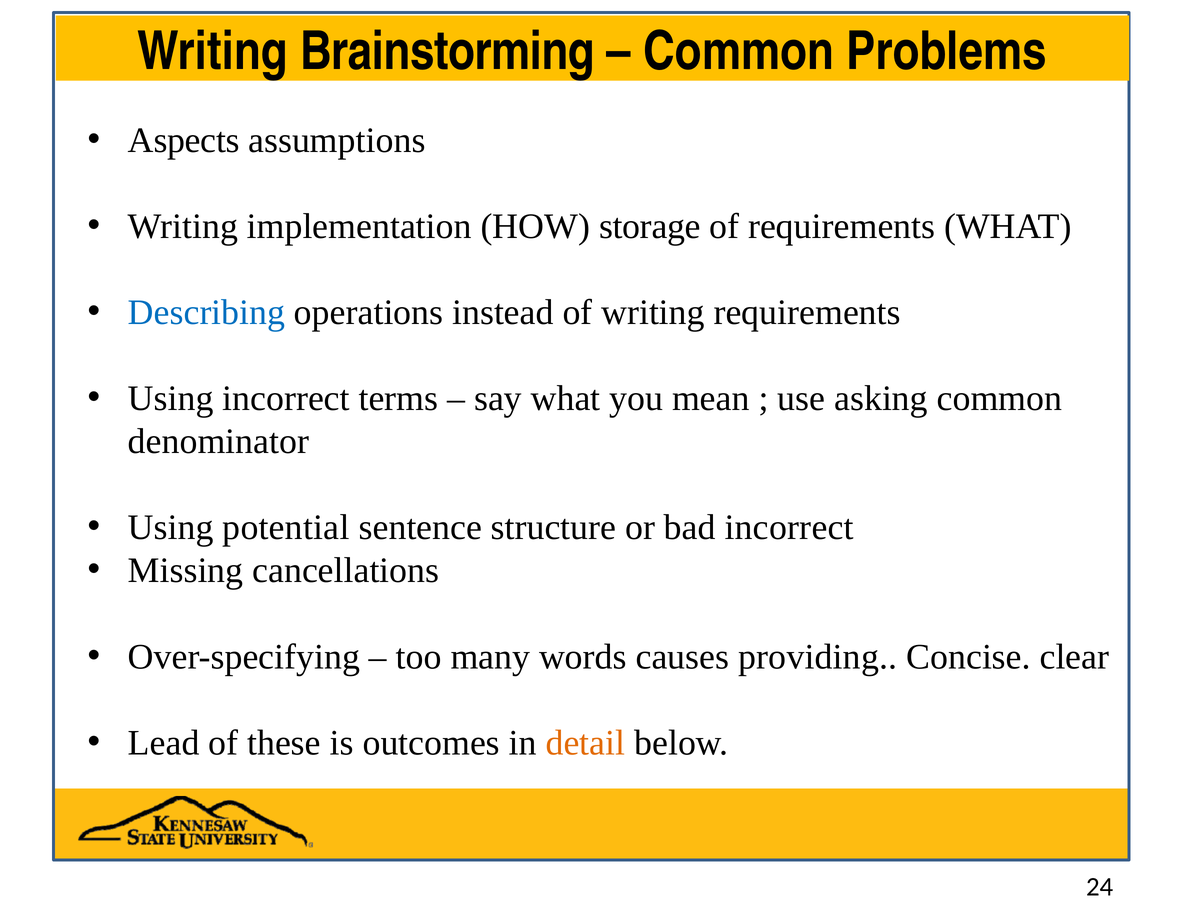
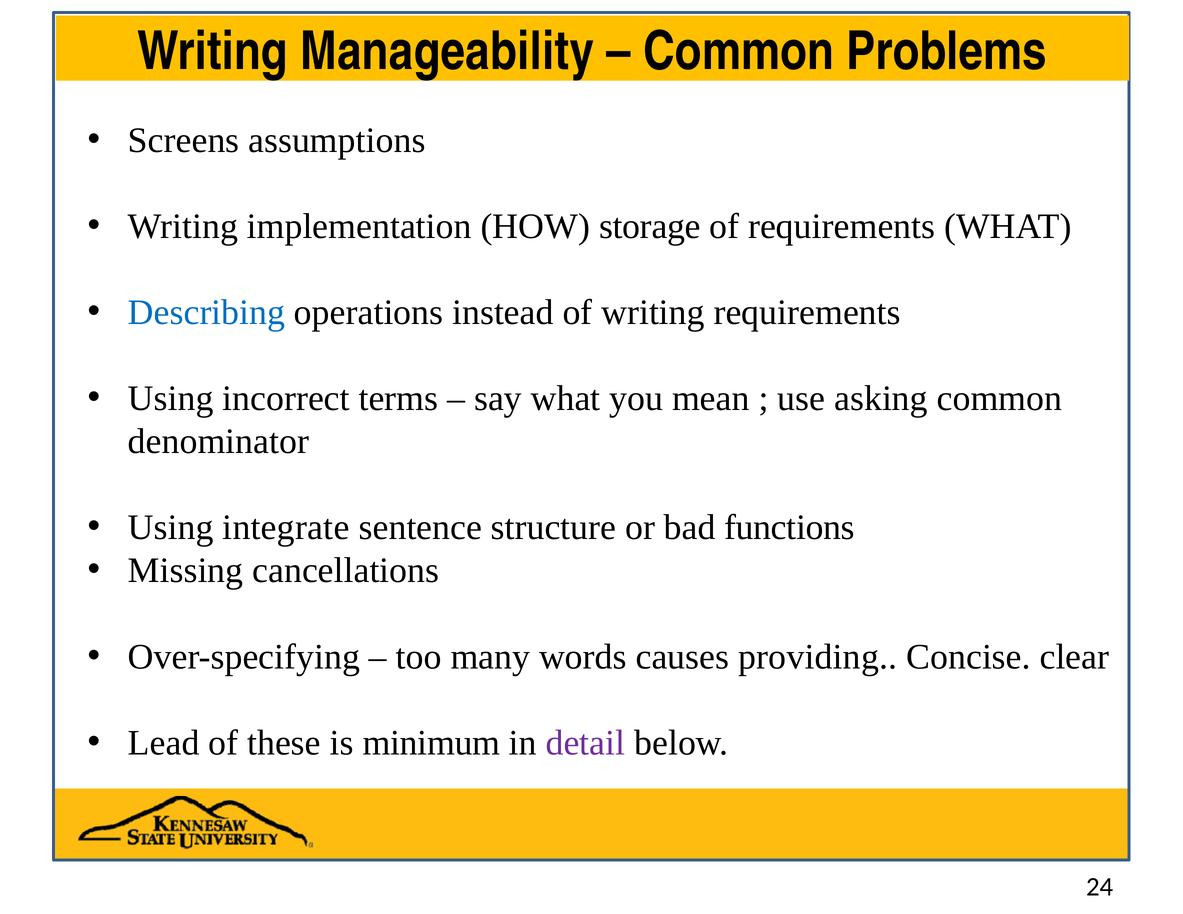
Brainstorming: Brainstorming -> Manageability (447, 52)
Aspects: Aspects -> Screens (184, 141)
potential: potential -> integrate (286, 528)
bad incorrect: incorrect -> functions (789, 528)
outcomes: outcomes -> minimum (431, 743)
detail colour: orange -> purple (585, 743)
